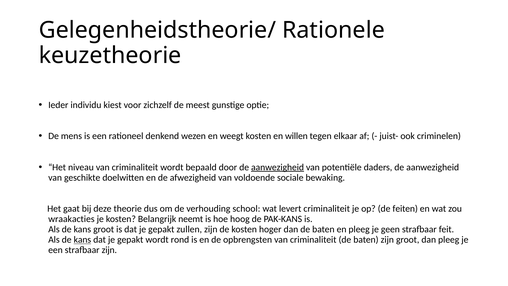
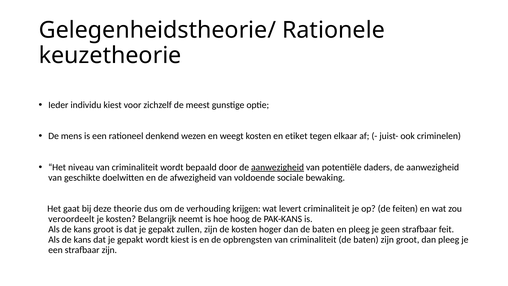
willen: willen -> etiket (296, 136)
school: school -> krijgen (246, 209)
wraakacties: wraakacties -> veroordeelt (71, 219)
kans underline: present -> none (82, 239)
wordt rond: rond -> kiest (180, 239)
